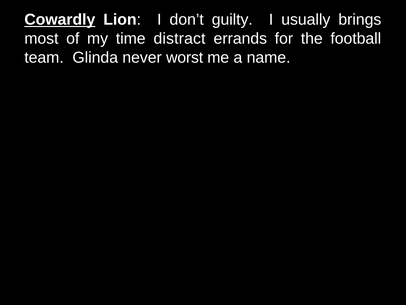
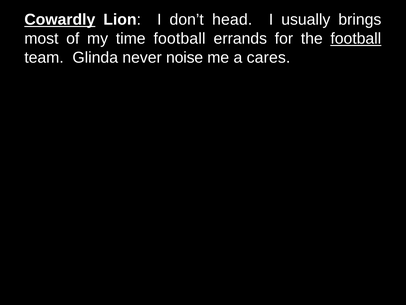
guilty: guilty -> head (232, 20)
time distract: distract -> football (180, 39)
football underline: none -> present (356, 39)
worst: worst -> noise (185, 58)
name: name -> cares (268, 58)
